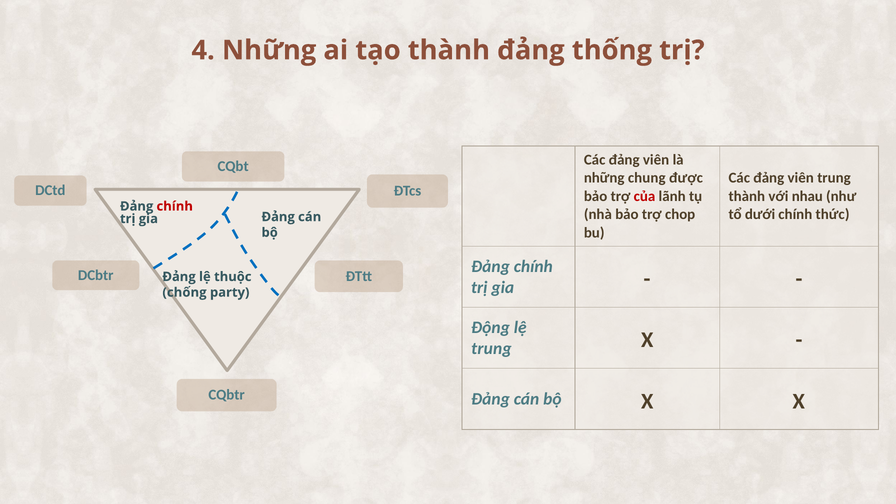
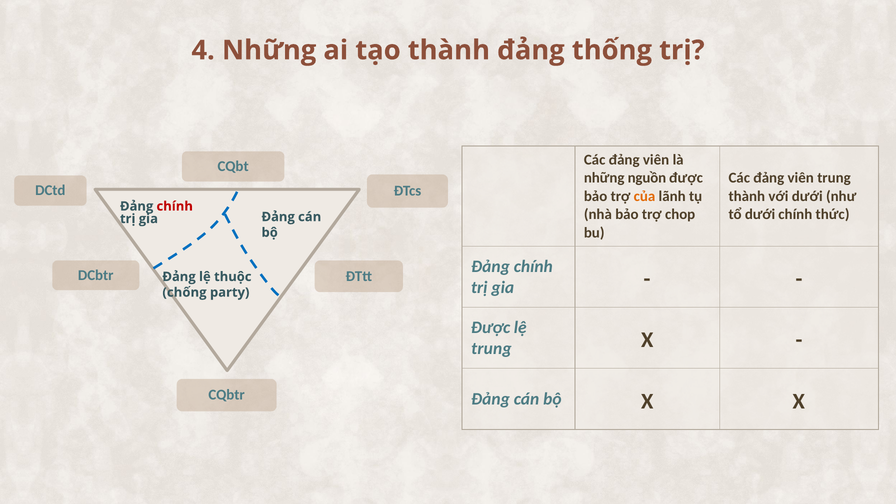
chung: chung -> nguồn (647, 178)
của colour: red -> orange (644, 196)
với nhau: nhau -> dưới (807, 196)
Động: Động -> Được (491, 327)
